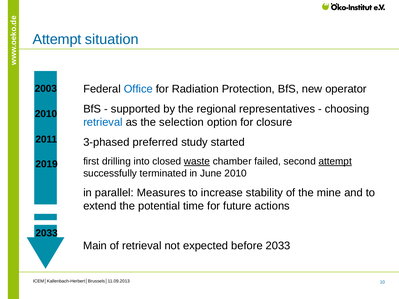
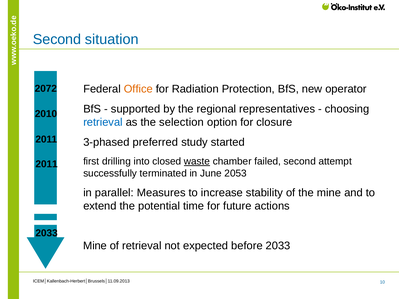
Attempt: Attempt -> Second (57, 39)
Office colour: blue -> orange (138, 89)
2003: 2003 -> 2072 (46, 89)
attempt underline: present -> none (335, 161)
2019: 2019 -> 2011 (47, 164)
June 2010: 2010 -> 2053 (236, 173)
Main: Main -> Mine (95, 246)
